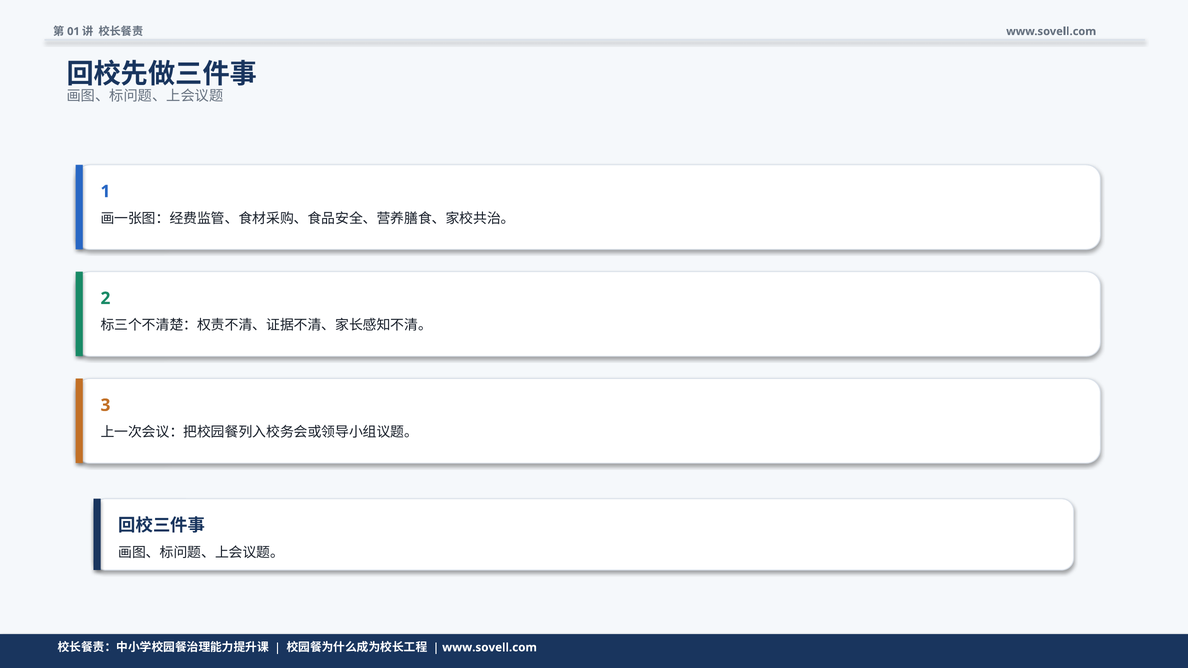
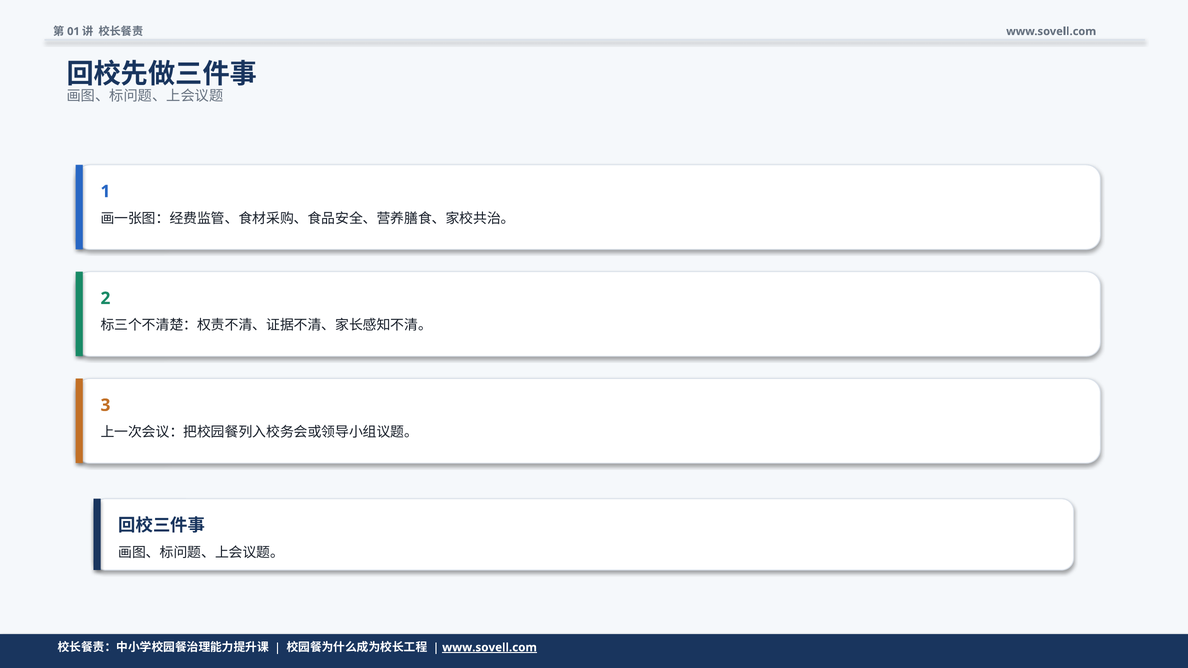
www.sovell.com underline: none -> present (490, 648)
